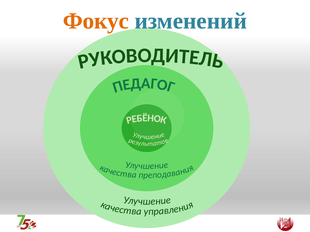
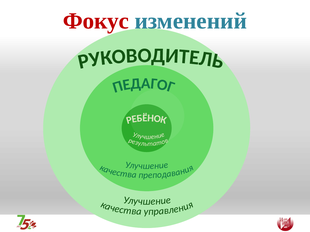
Фокус colour: orange -> red (96, 21)
